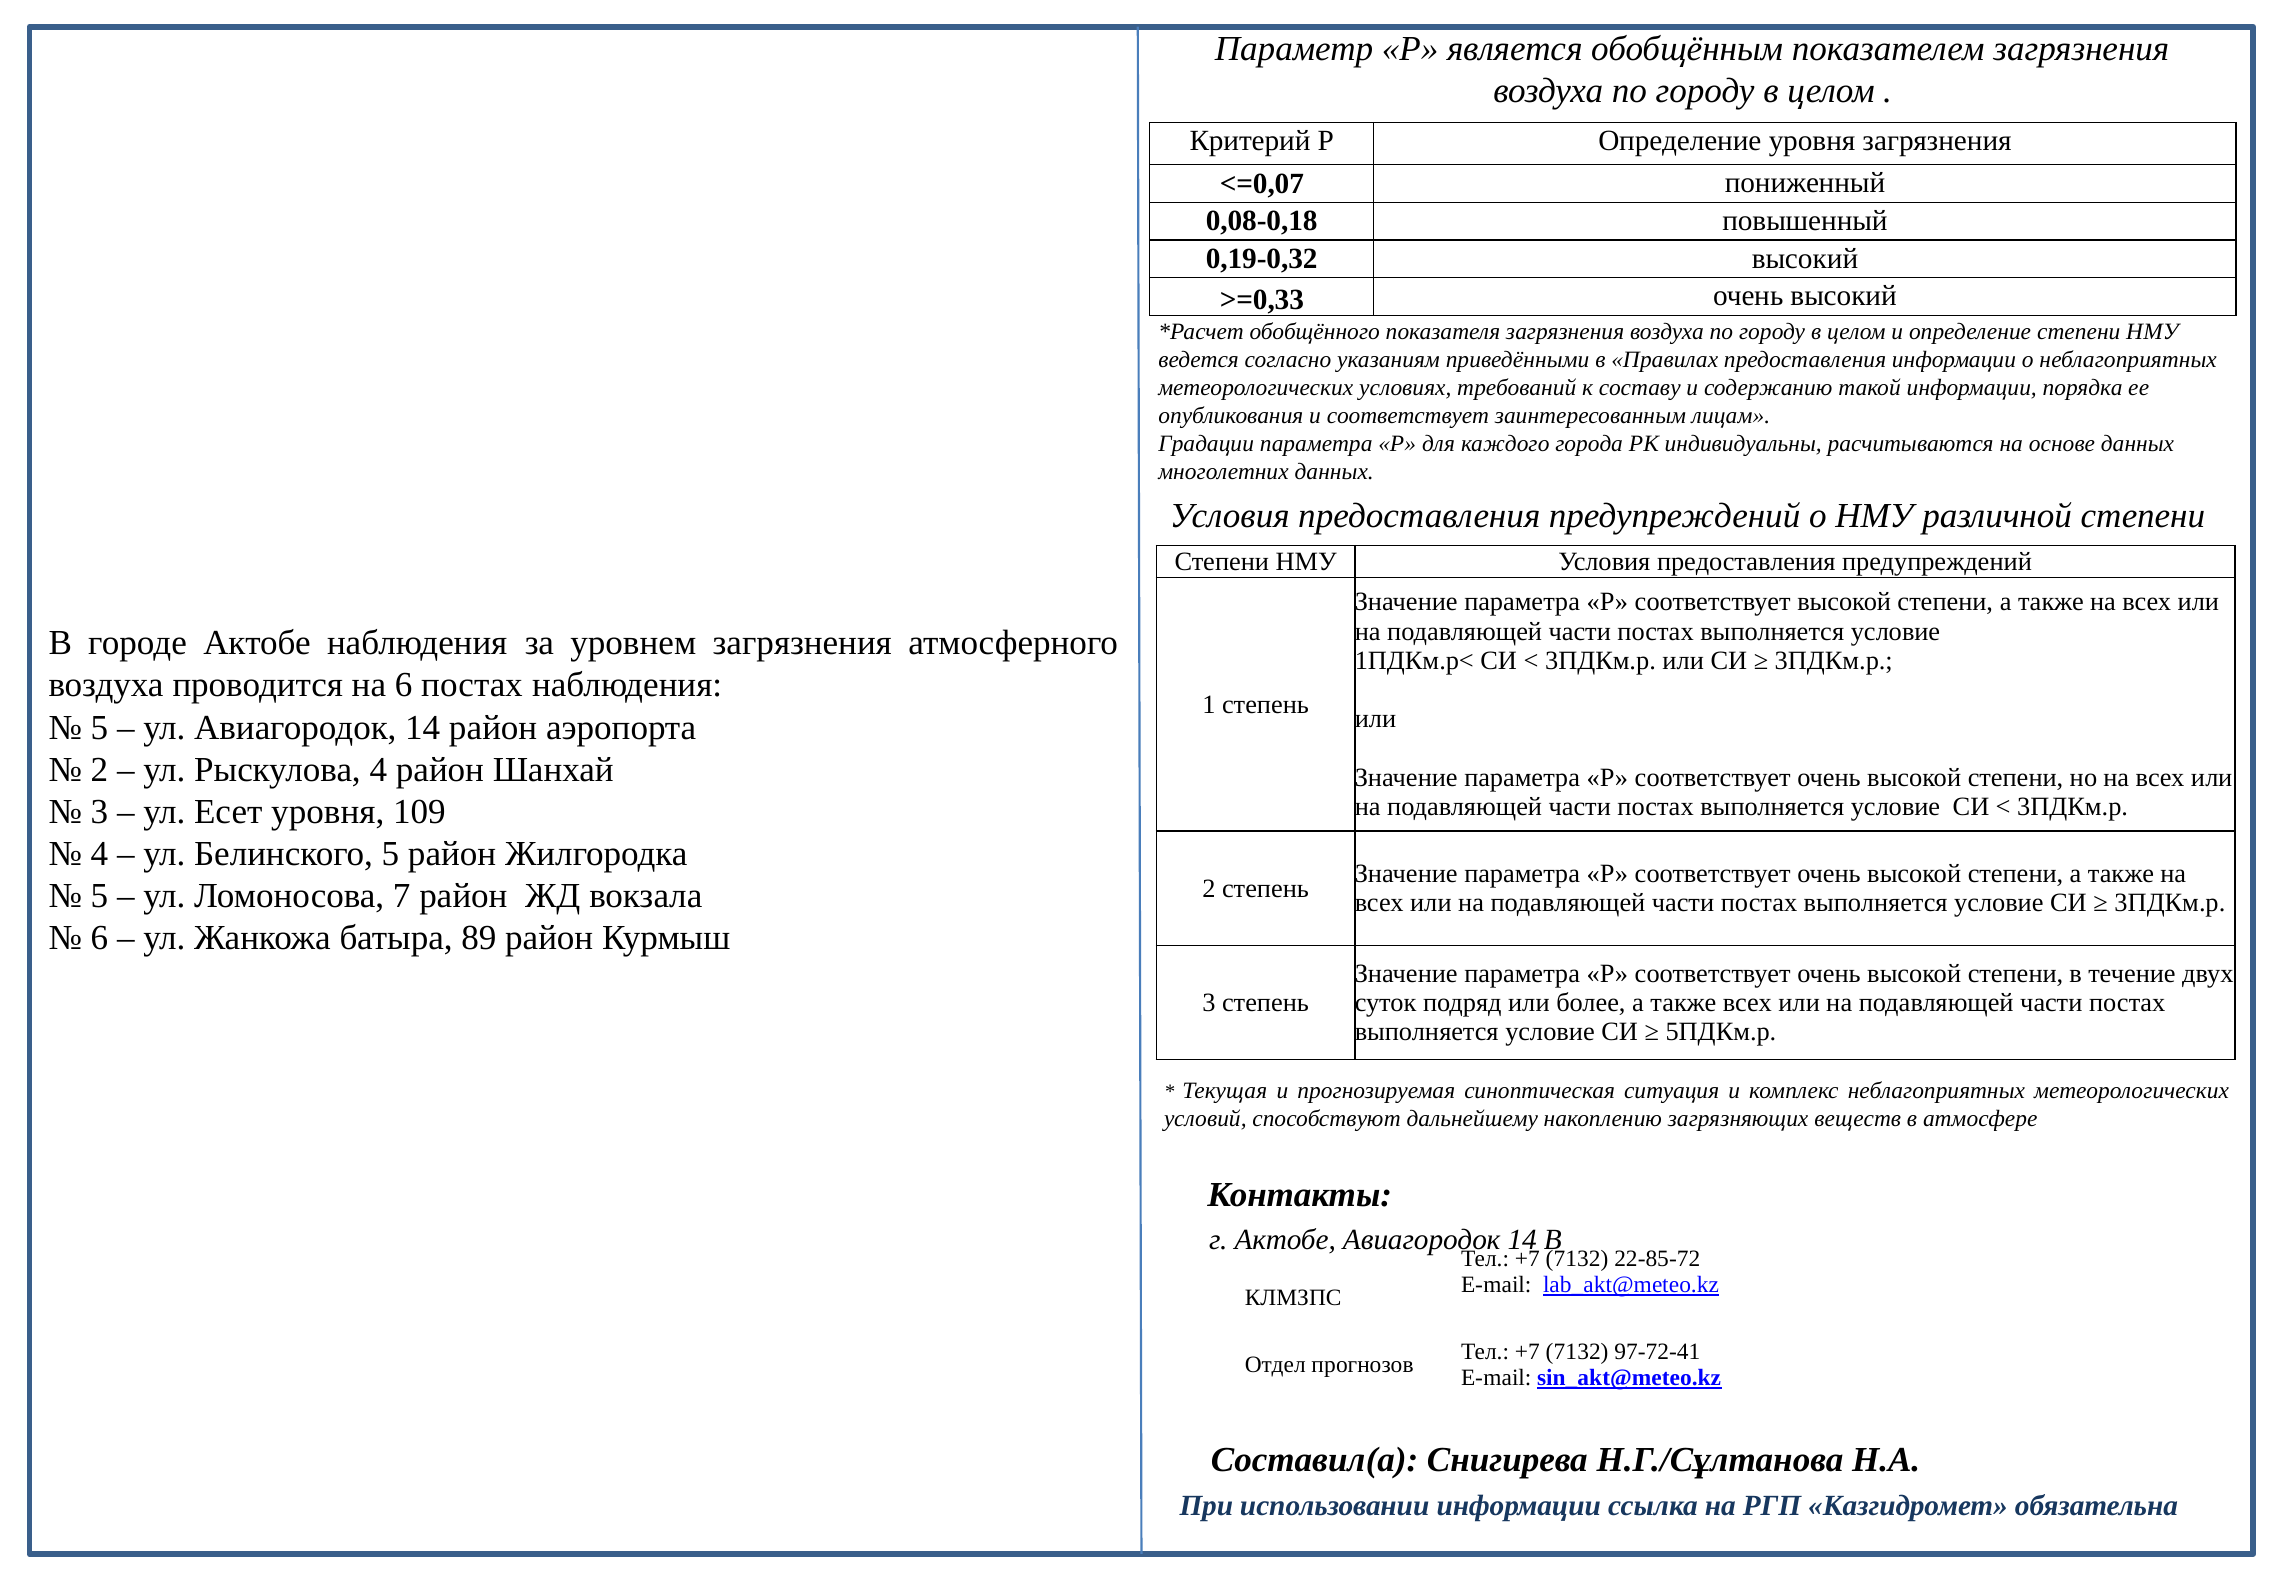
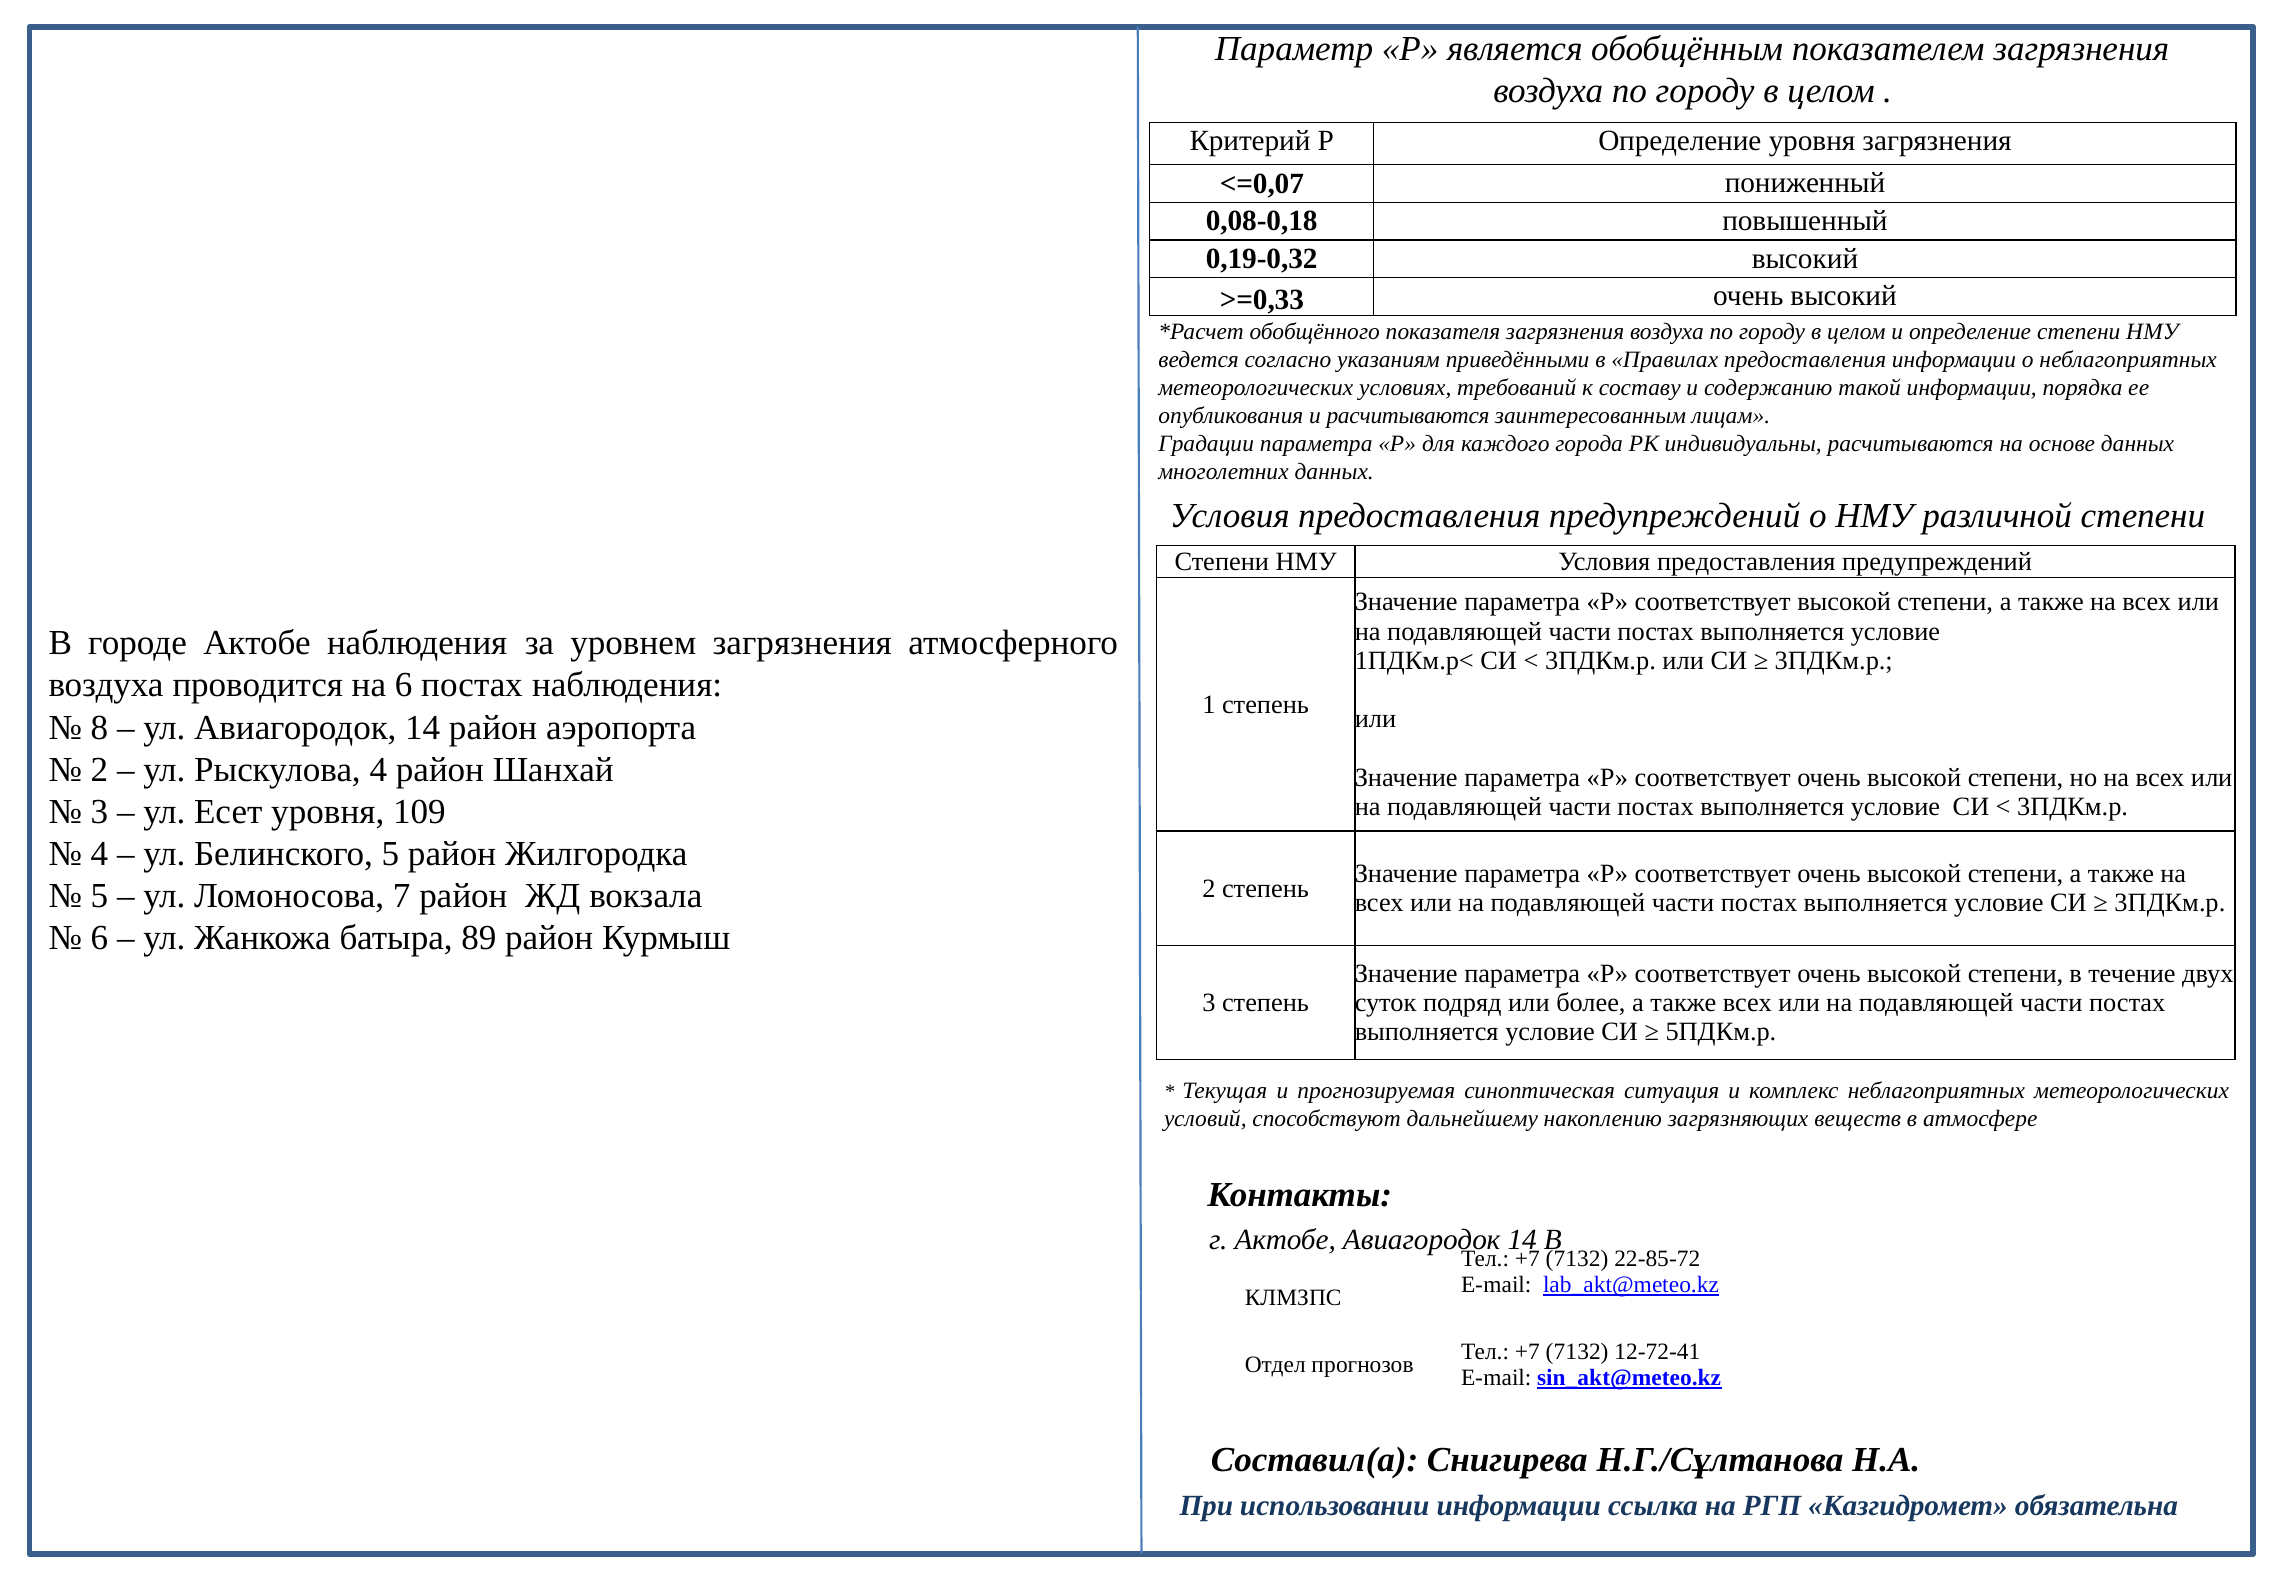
и соответствует: соответствует -> расчитываются (1408, 415)
5: 5 -> 8 (99, 727)
97-72-41: 97-72-41 -> 12-72-41 (1657, 1351)
